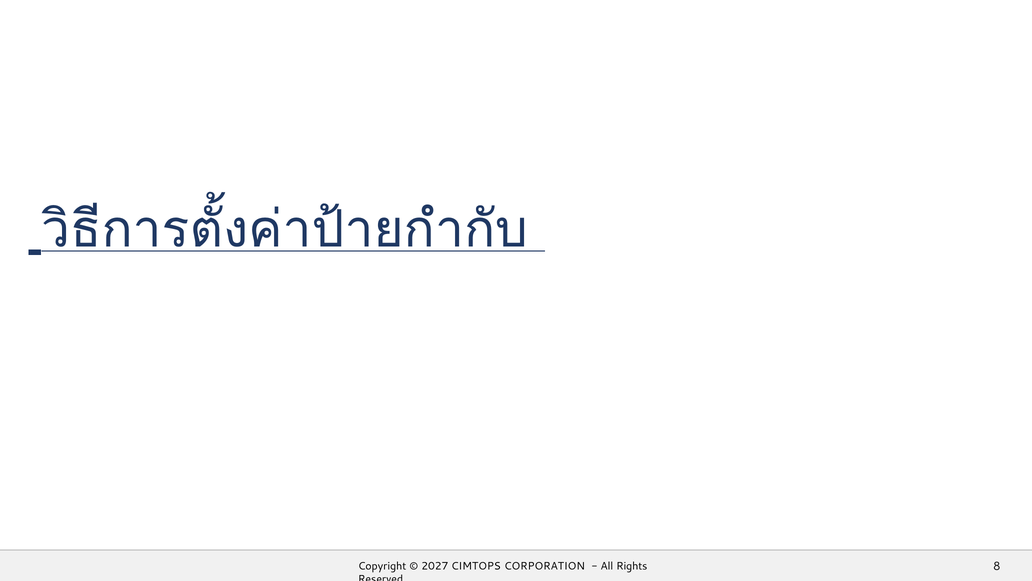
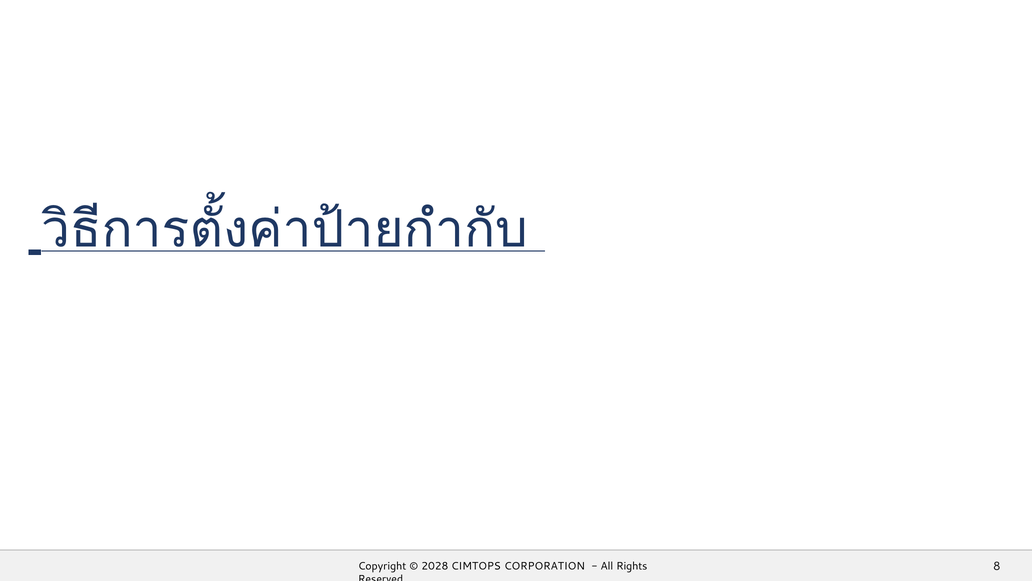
2027: 2027 -> 2028 (435, 566)
